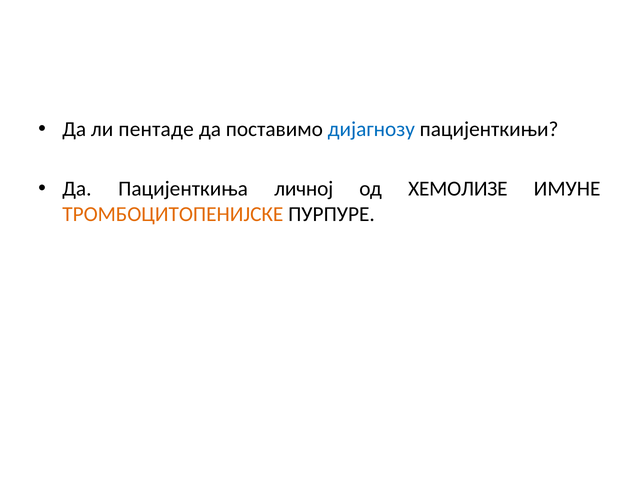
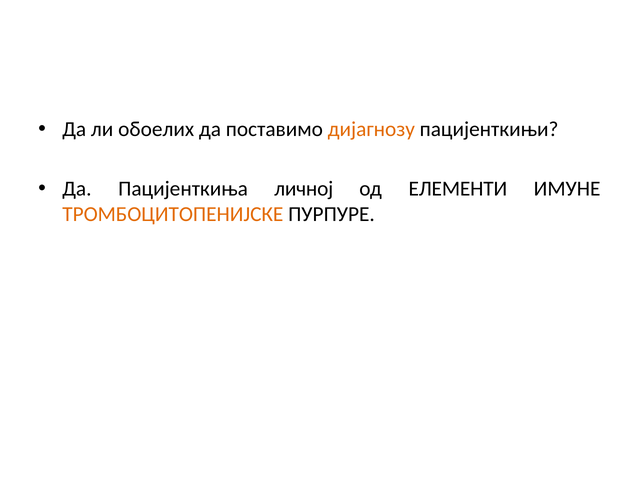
пентаде: пентаде -> обоелих (156, 129)
дијагнозу colour: blue -> orange (371, 129)
ХЕМОЛИЗЕ: ХЕМОЛИЗЕ -> ЕЛЕМЕНТИ (458, 189)
